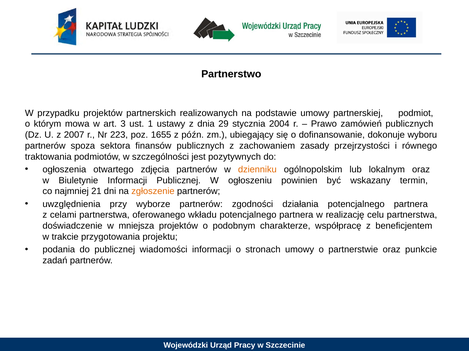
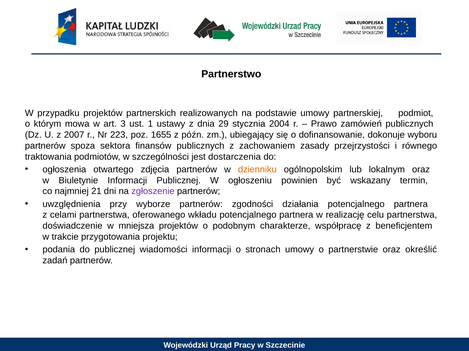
pozytywnych: pozytywnych -> dostarczenia (235, 157)
zgłoszenie colour: orange -> purple (153, 192)
punkcie: punkcie -> określić (421, 250)
